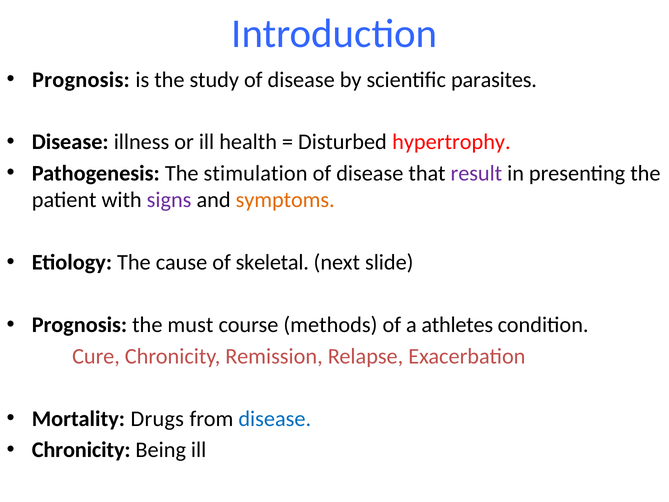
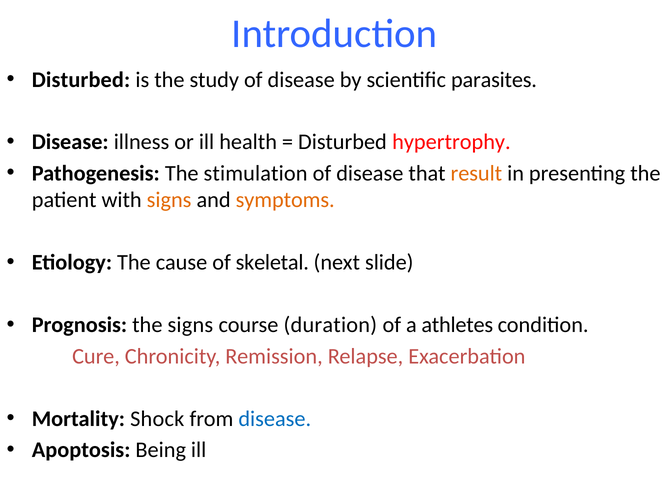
Prognosis: Prognosis -> Disturbed (81, 80)
result colour: purple -> orange (476, 173)
signs colour: purple -> orange (169, 200)
the must: must -> signs (190, 325)
methods: methods -> duration (330, 325)
Drugs: Drugs -> Shock (157, 418)
Chronicity: Chronicity -> Apoptosis (81, 450)
